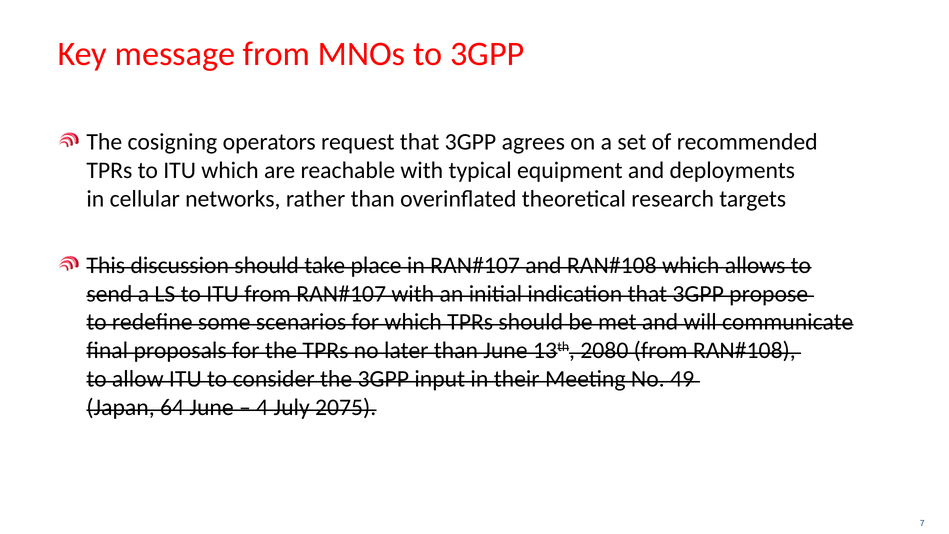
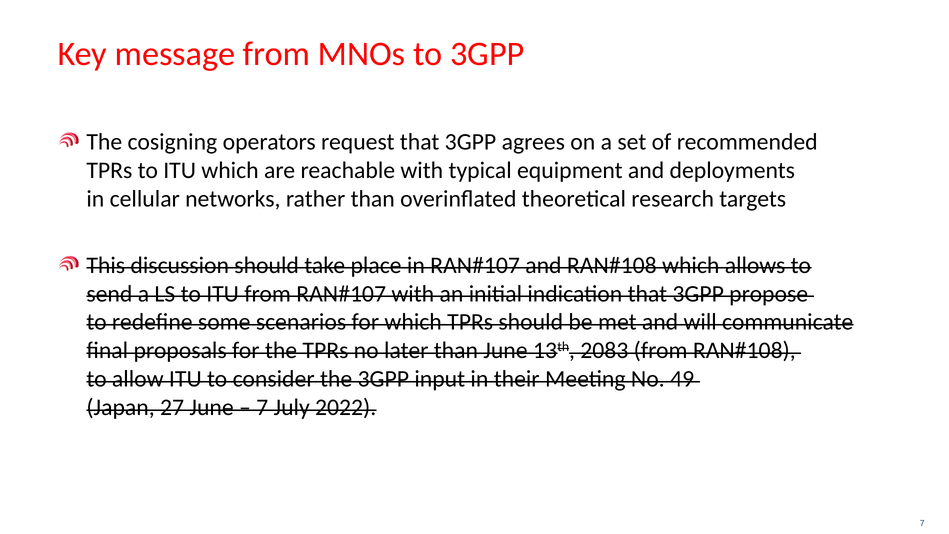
2080: 2080 -> 2083 (604, 351)
64: 64 -> 27 (172, 407)
4: 4 -> 7 (262, 407)
2075: 2075 -> 2022 (346, 407)
